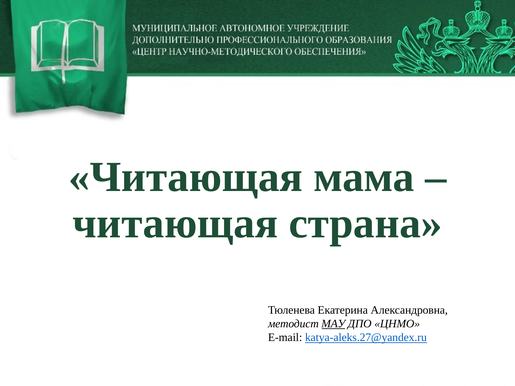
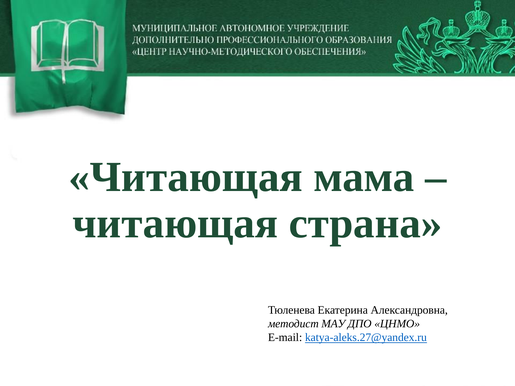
МАУ underline: present -> none (333, 324)
